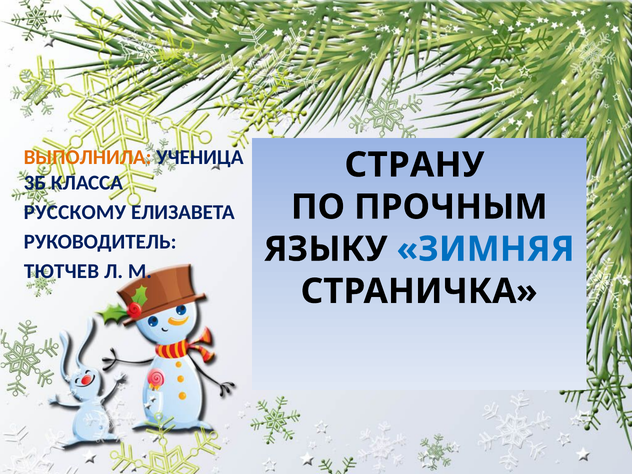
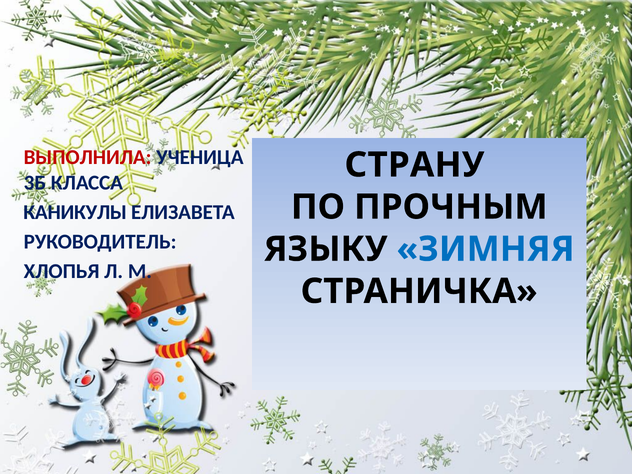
ВЫПОЛНИЛА colour: orange -> red (88, 157)
РУССКОМУ: РУССКОМУ -> КАНИКУЛЫ (75, 212)
ТЮТЧЕВ: ТЮТЧЕВ -> ХЛОПЬЯ (62, 271)
